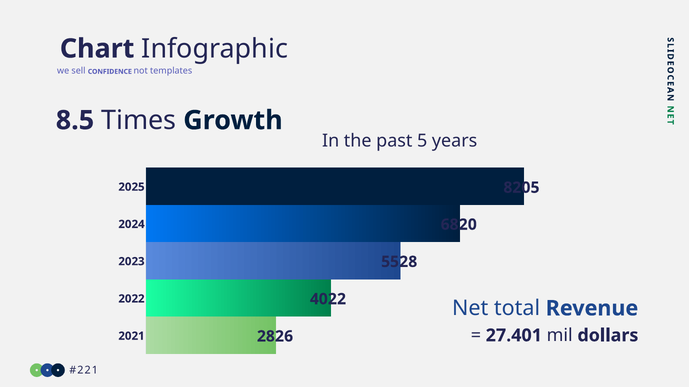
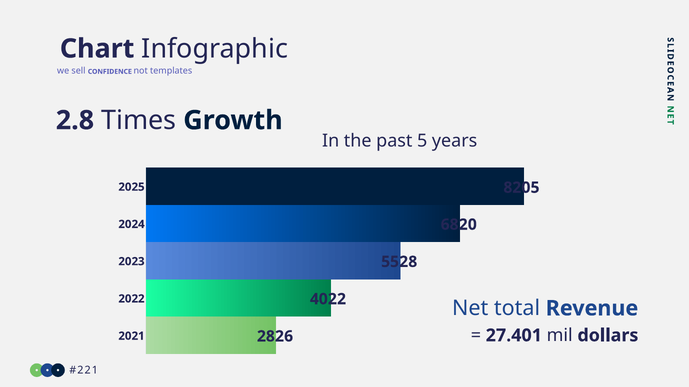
8.5: 8.5 -> 2.8 (75, 121)
